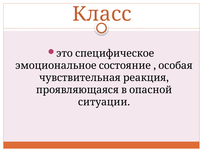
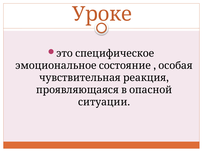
Класс: Класс -> Уроке (102, 14)
